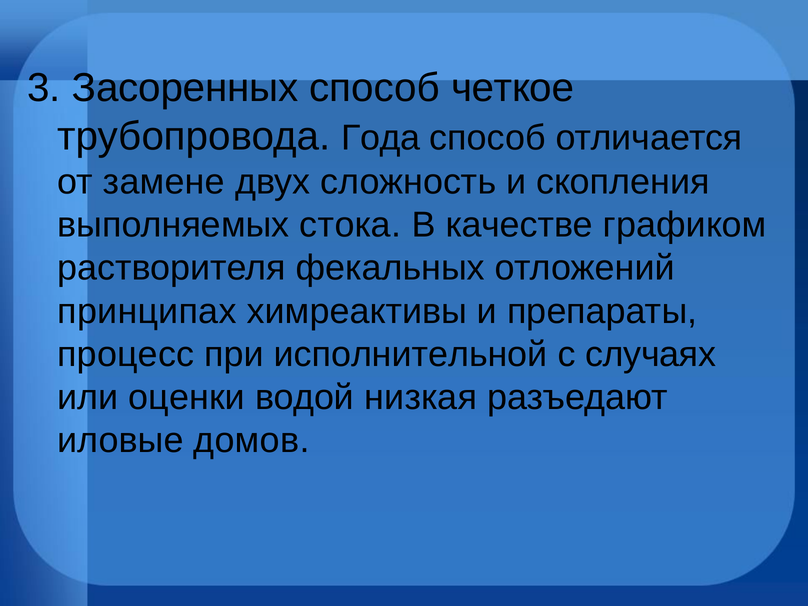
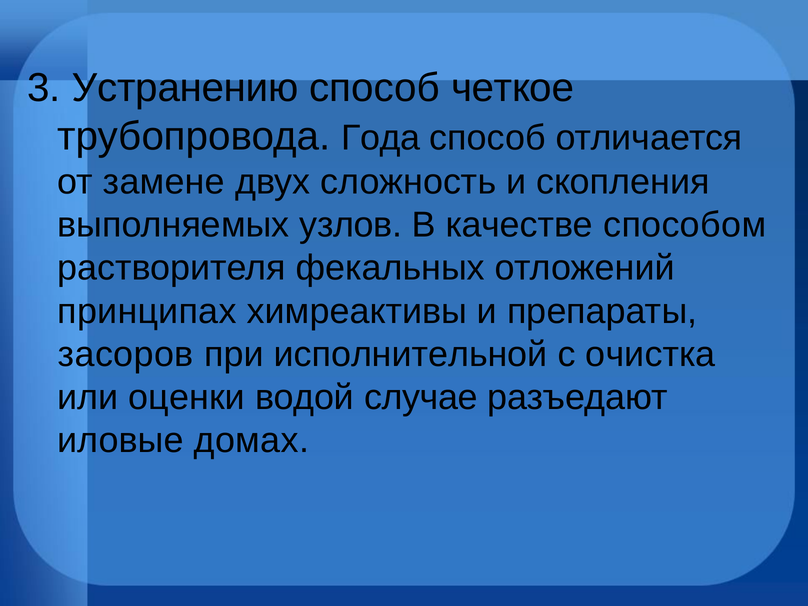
Засоренных: Засоренных -> Устранению (185, 88)
стока: стока -> узлов (351, 225)
графиком: графиком -> способом (685, 225)
процесс: процесс -> засоров (126, 354)
случаях: случаях -> очистка (650, 354)
низкая: низкая -> случае (421, 397)
домов: домов -> домах (251, 441)
